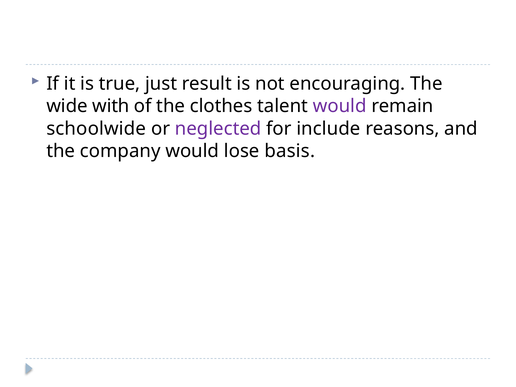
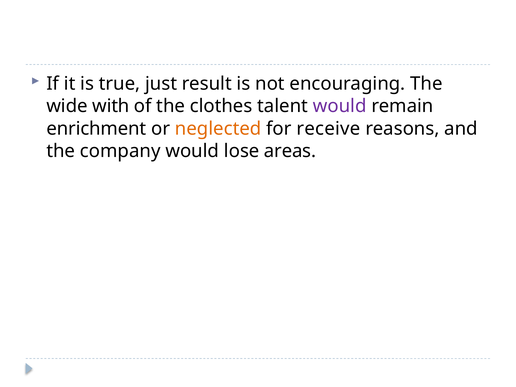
schoolwide: schoolwide -> enrichment (96, 129)
neglected colour: purple -> orange (218, 129)
include: include -> receive (328, 129)
basis: basis -> areas (290, 151)
